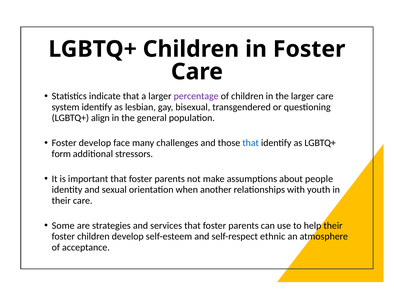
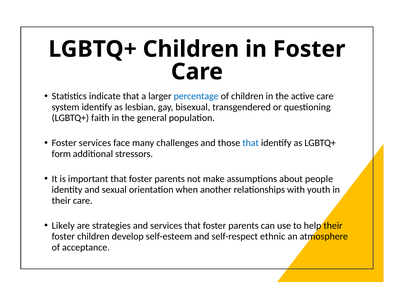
percentage colour: purple -> blue (196, 96)
the larger: larger -> active (303, 96)
align: align -> faith (100, 118)
Foster develop: develop -> services (95, 143)
Some: Some -> Likely (63, 225)
